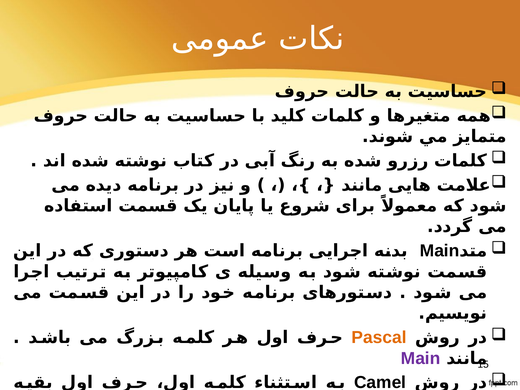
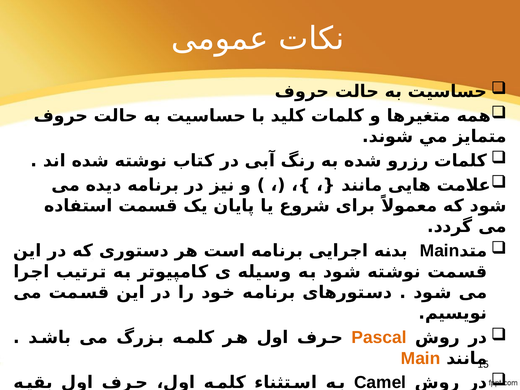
Main colour: purple -> orange (421, 358)
